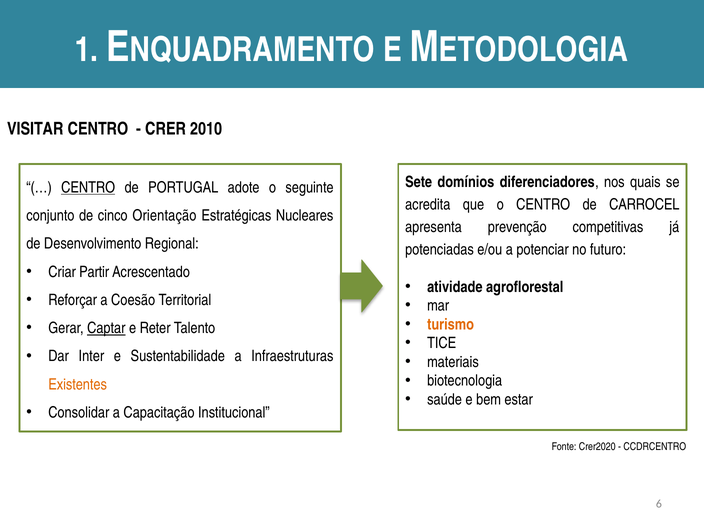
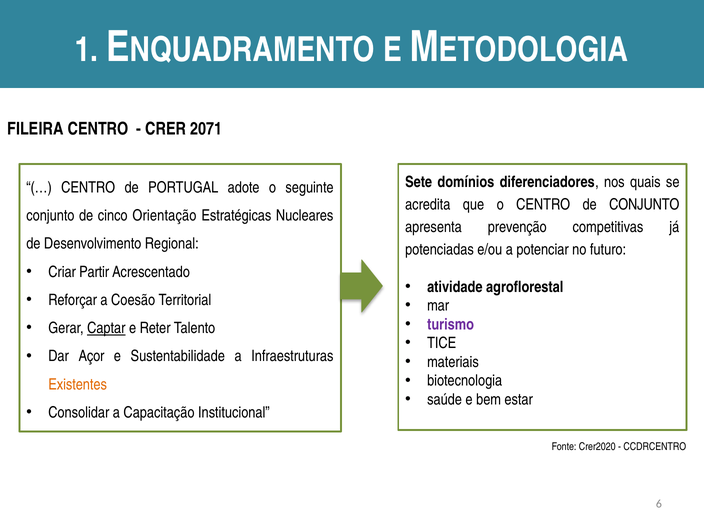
VISITAR: VISITAR -> FILEIRA (35, 129)
2010: 2010 -> 2071 (206, 129)
CENTRO underline: present -> none (88, 187)
de CARROCEL: CARROCEL -> CONJUNTO (644, 204)
turismo colour: orange -> purple (451, 324)
Inter: Inter -> Açor (91, 356)
